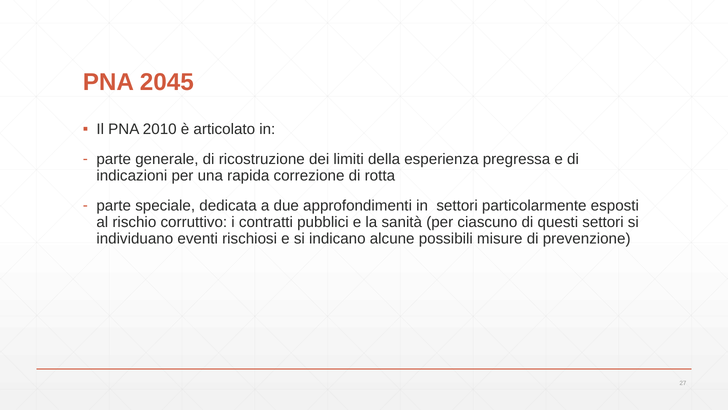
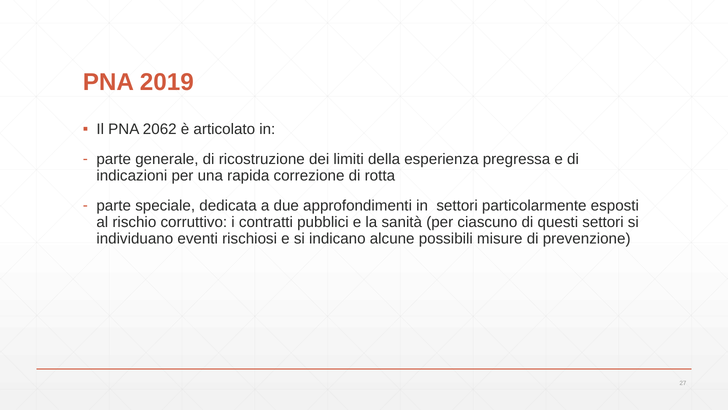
2045: 2045 -> 2019 (167, 82)
2010: 2010 -> 2062 (160, 129)
